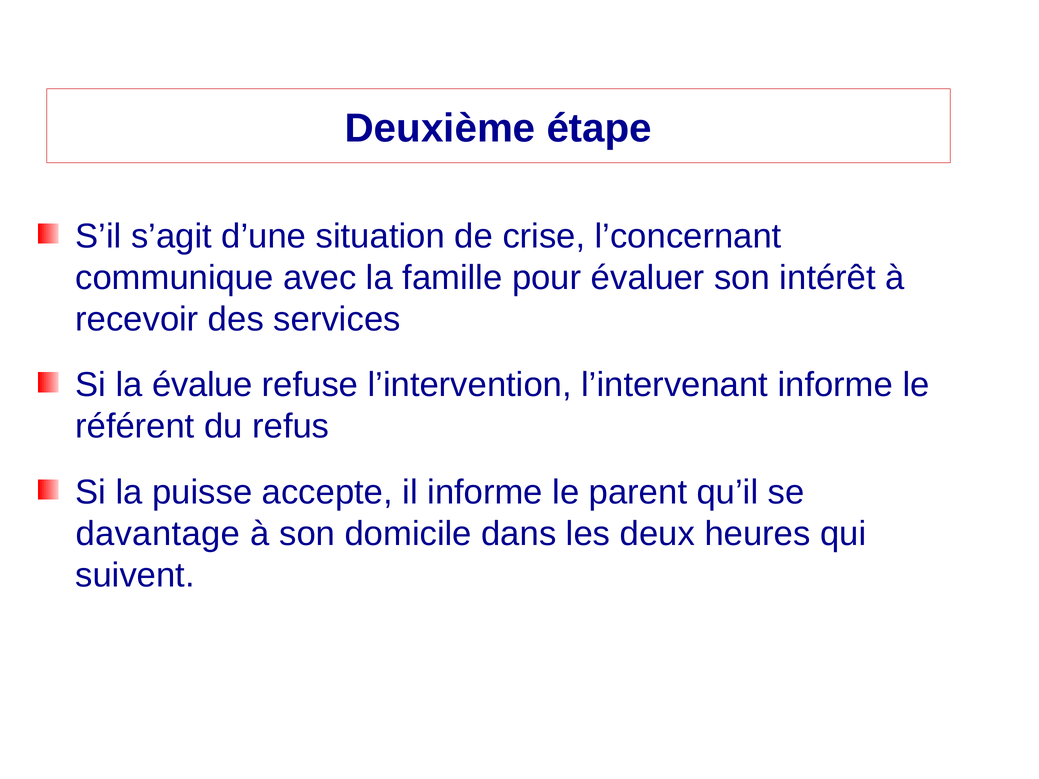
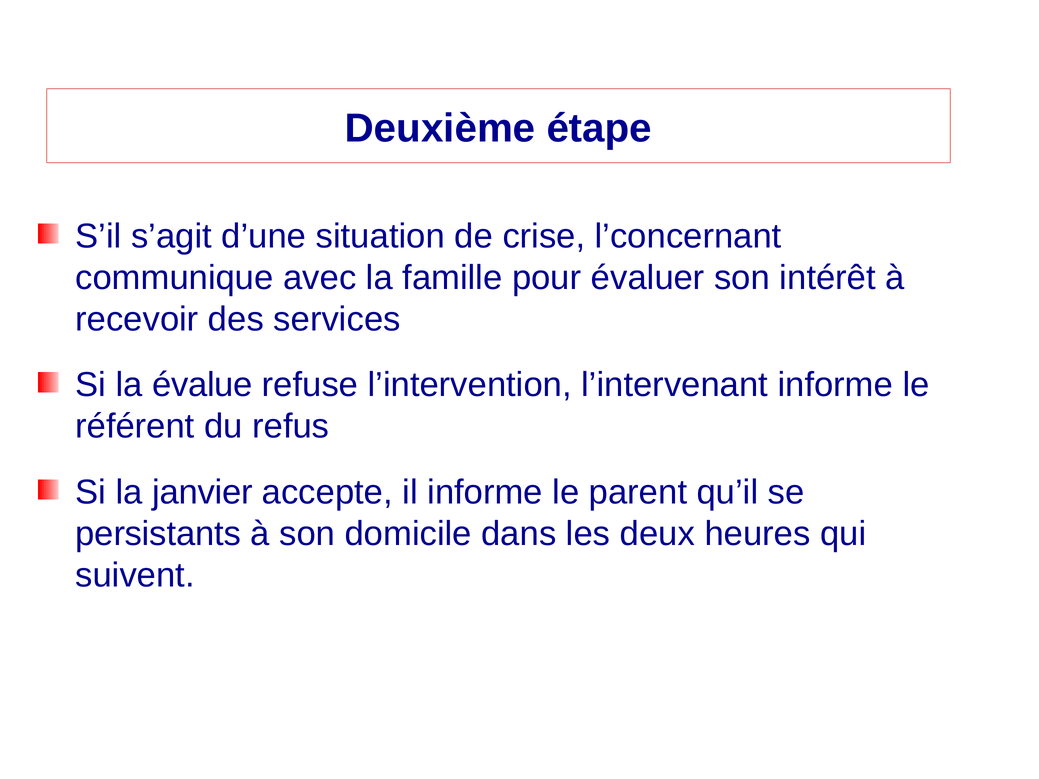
puisse: puisse -> janvier (202, 492)
davantage: davantage -> persistants (158, 534)
